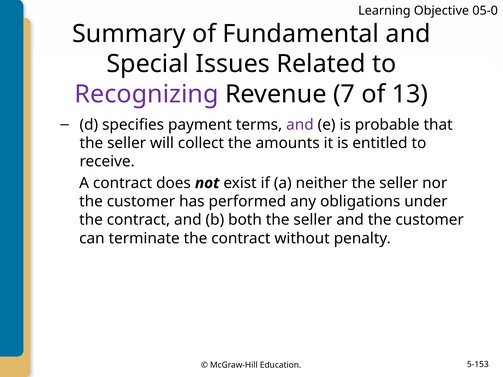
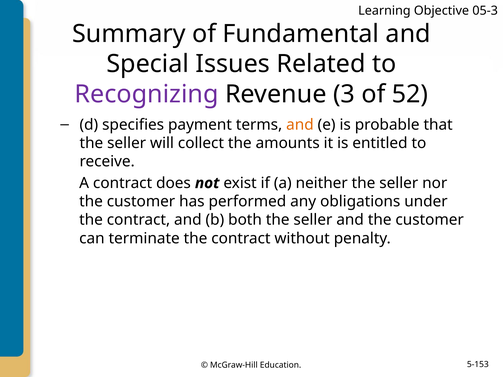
05-0: 05-0 -> 05-3 (485, 11)
7: 7 -> 3 (344, 94)
13: 13 -> 52 (410, 94)
and colour: purple -> orange (300, 125)
